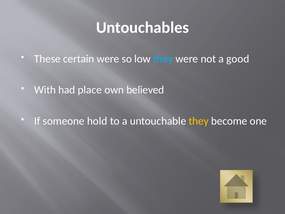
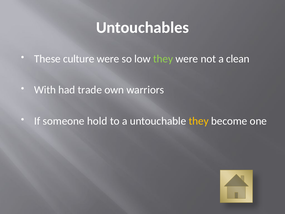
certain: certain -> culture (79, 59)
they colour: light blue -> light green (163, 59)
good: good -> clean (238, 59)
place: place -> trade (90, 90)
believed: believed -> warriors (145, 90)
